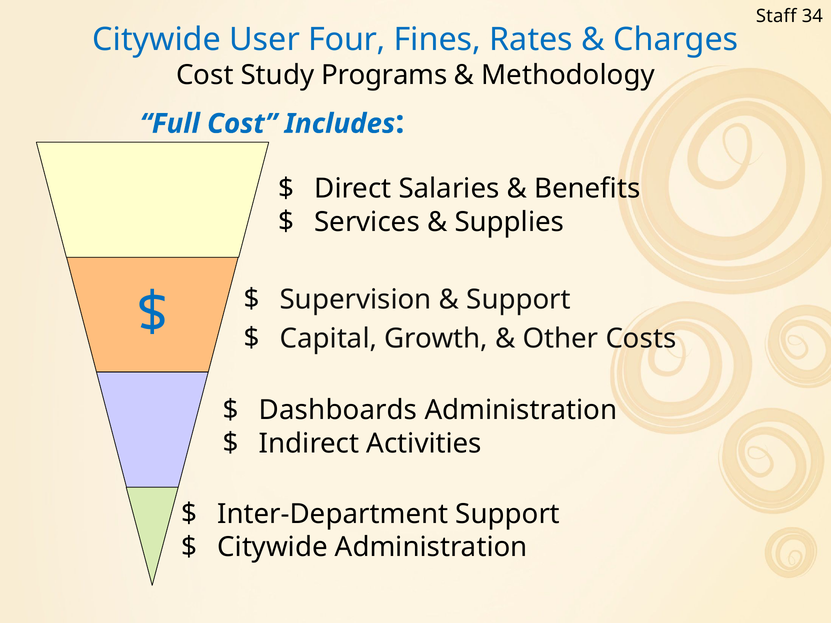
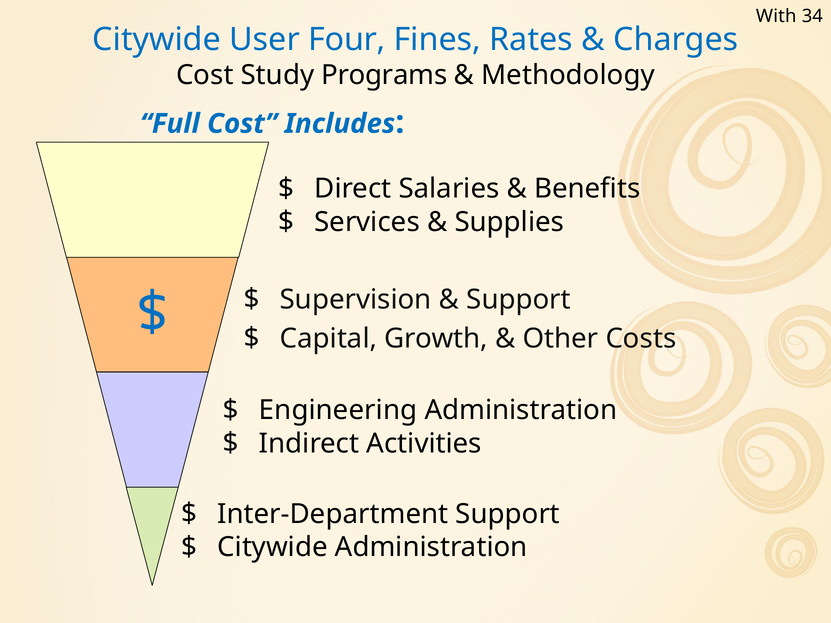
Staff: Staff -> With (776, 16)
Dashboards: Dashboards -> Engineering (338, 410)
